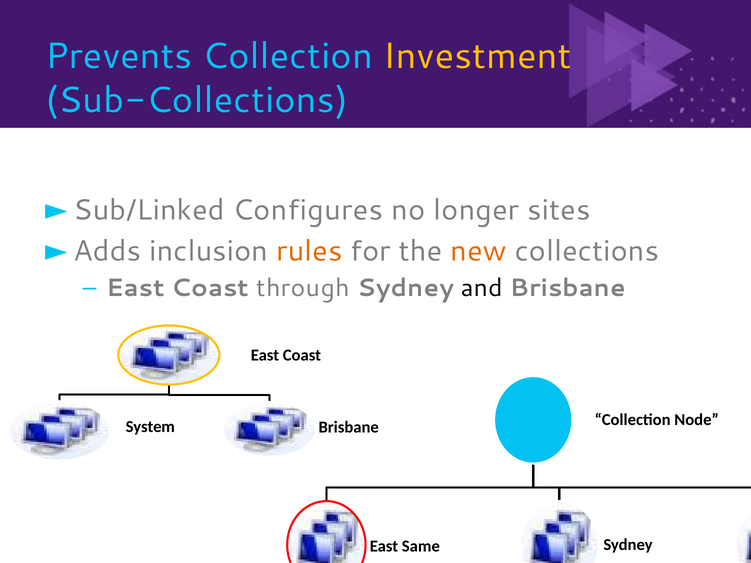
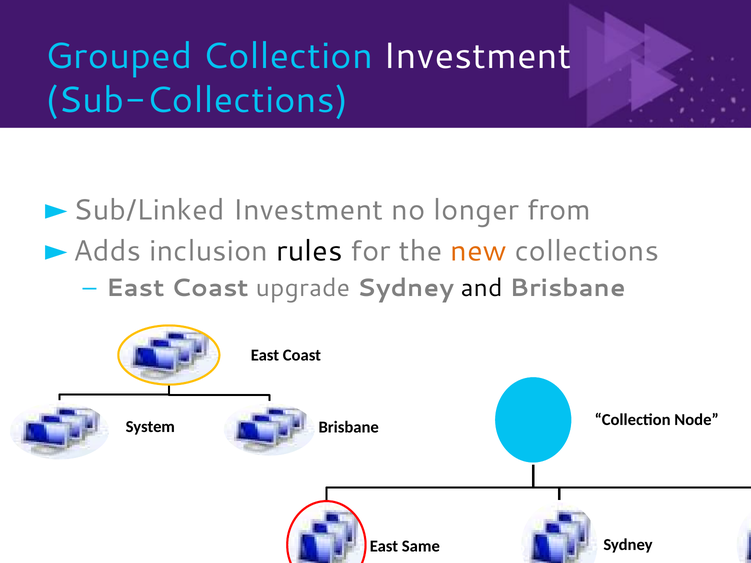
Prevents: Prevents -> Grouped (119, 56)
Investment colour: yellow -> white (477, 56)
Configures: Configures -> Investment (308, 210)
sites: sites -> from (559, 210)
rules colour: orange -> black (309, 251)
through: through -> upgrade (303, 288)
